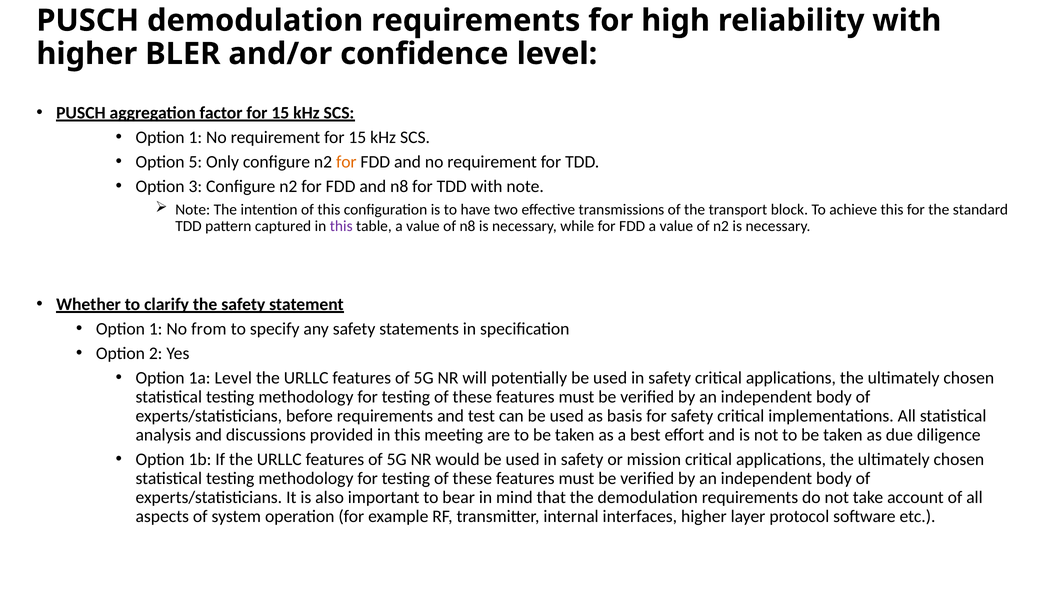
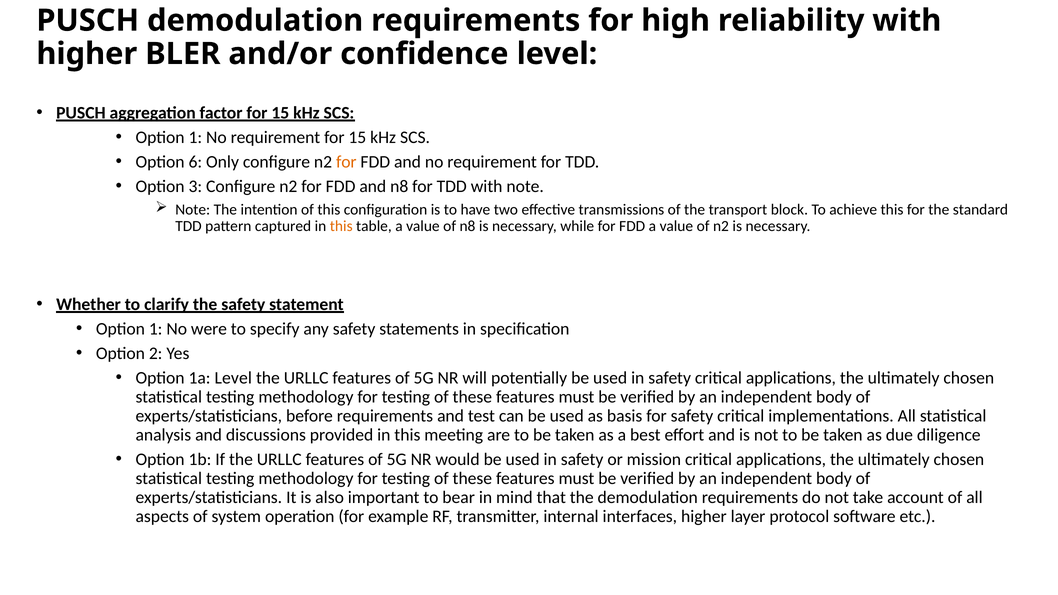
5: 5 -> 6 (195, 162)
this colour: purple -> orange (341, 226)
from: from -> were (209, 329)
